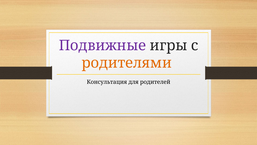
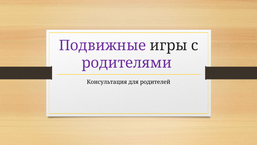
родителями colour: orange -> purple (127, 63)
